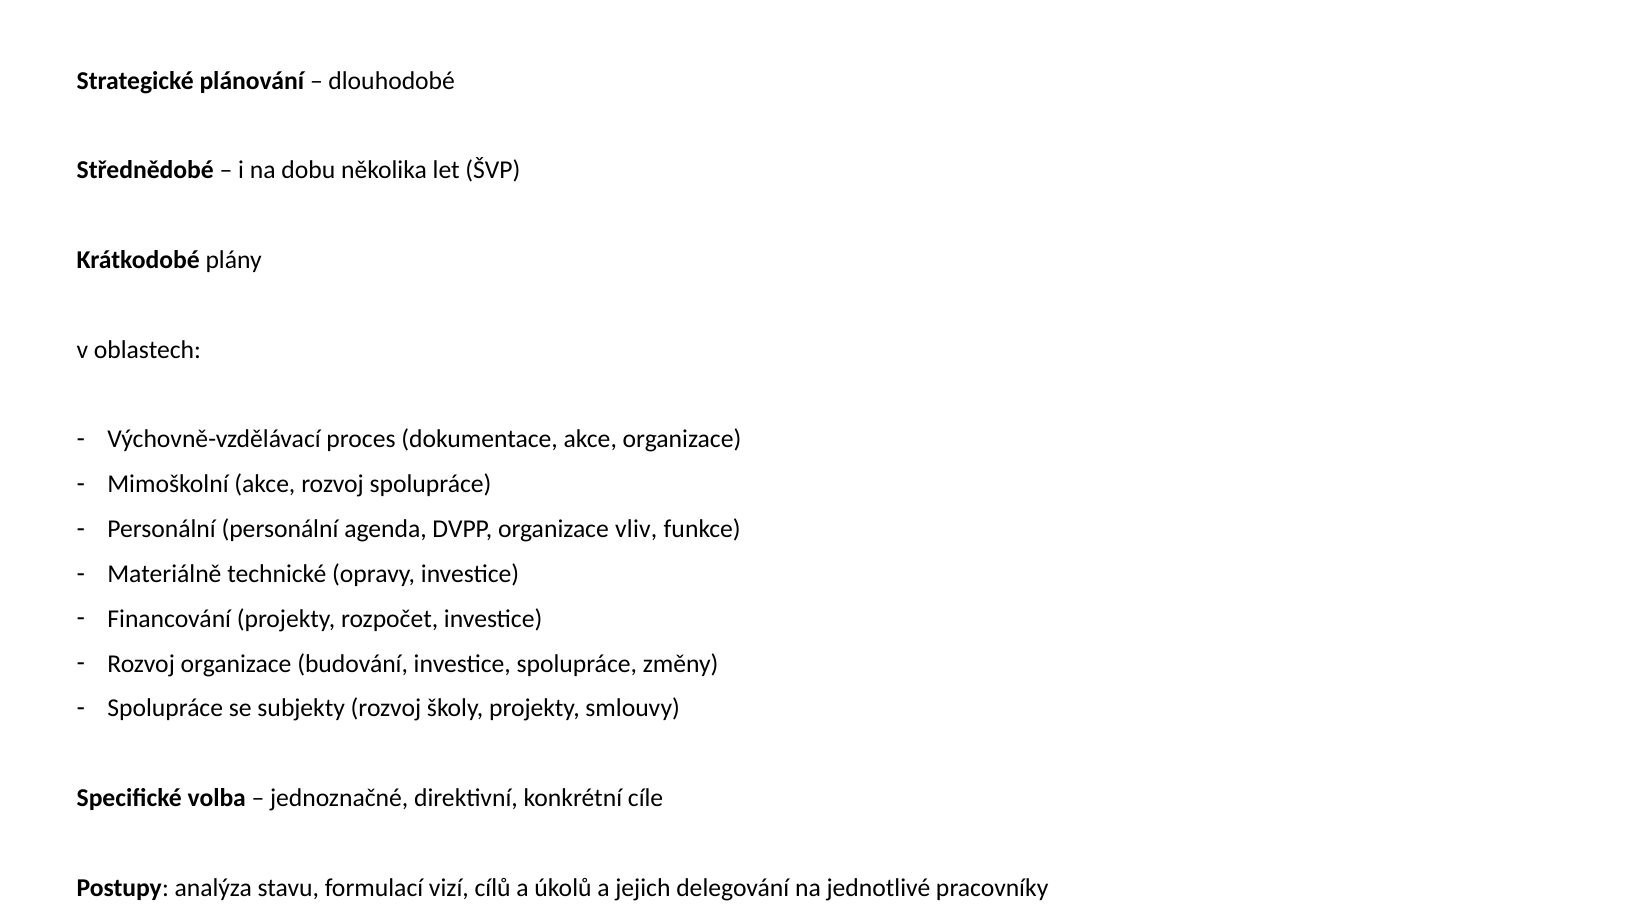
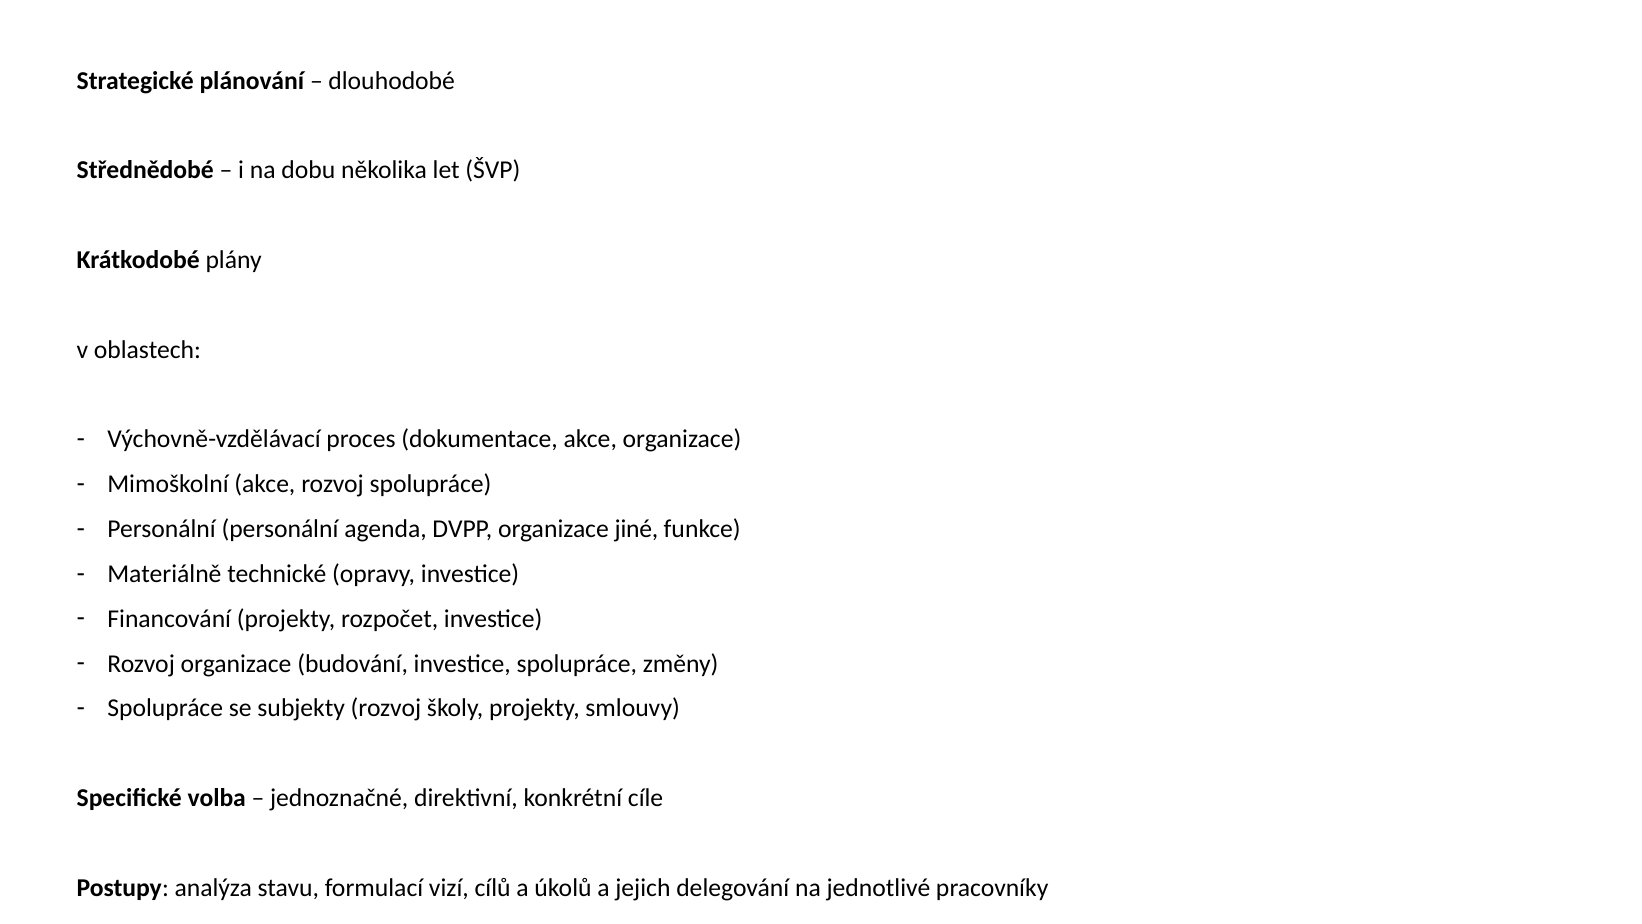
vliv: vliv -> jiné (636, 529)
